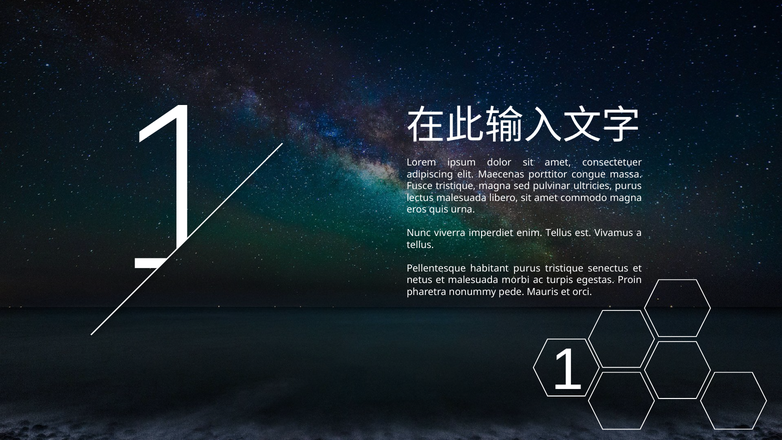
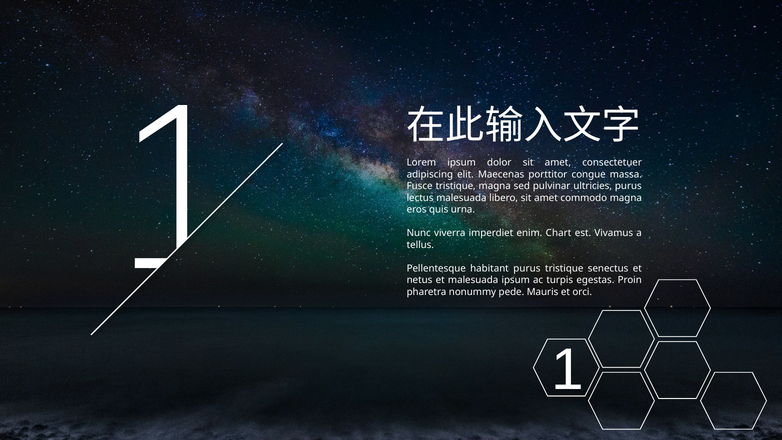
enim Tellus: Tellus -> Chart (559, 233)
malesuada morbi: morbi -> ipsum (516, 280)
